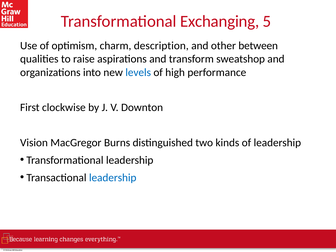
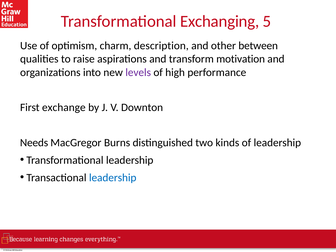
sweatshop: sweatshop -> motivation (241, 59)
levels colour: blue -> purple (138, 72)
clockwise: clockwise -> exchange (64, 107)
Vision: Vision -> Needs (34, 143)
